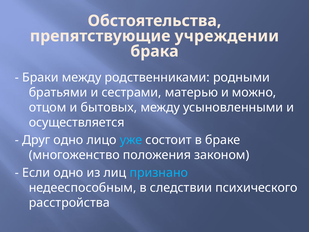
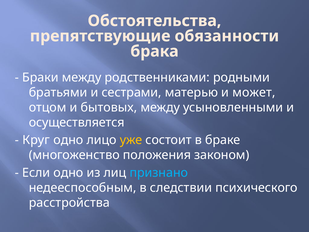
учреждении: учреждении -> обязанности (227, 36)
можно: можно -> может (254, 92)
Друг: Друг -> Круг (36, 140)
уже colour: light blue -> yellow (131, 140)
